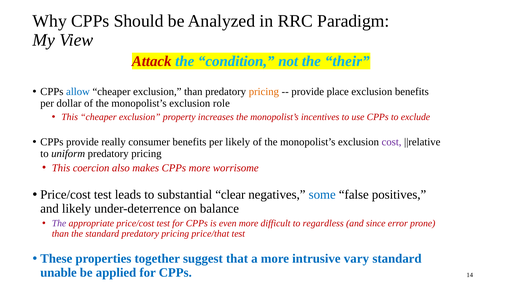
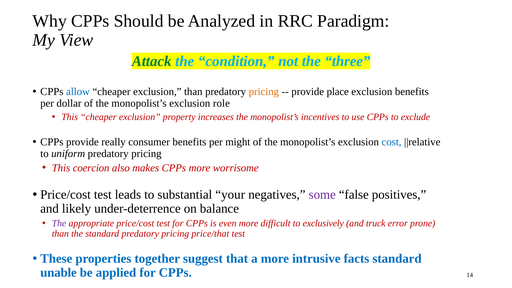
Attack colour: red -> green (152, 61)
their: their -> three (347, 61)
per likely: likely -> might (238, 142)
cost colour: purple -> blue (392, 142)
clear: clear -> your (230, 195)
some colour: blue -> purple (322, 195)
regardless: regardless -> exclusively (323, 223)
since: since -> truck (376, 223)
vary: vary -> facts (356, 259)
